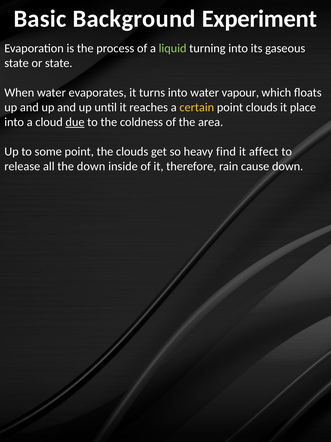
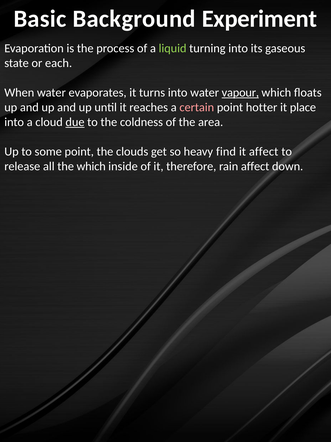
or state: state -> each (59, 63)
vapour underline: none -> present (240, 92)
certain colour: yellow -> pink (197, 107)
point clouds: clouds -> hotter (262, 107)
the down: down -> which (91, 166)
rain cause: cause -> affect (255, 166)
